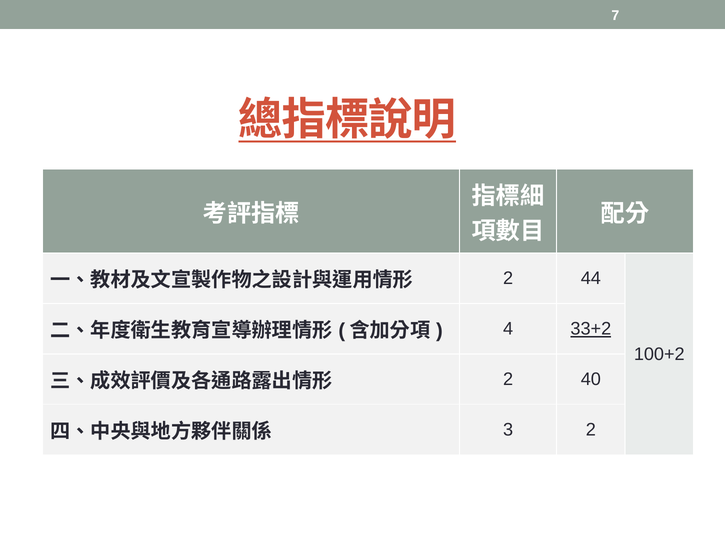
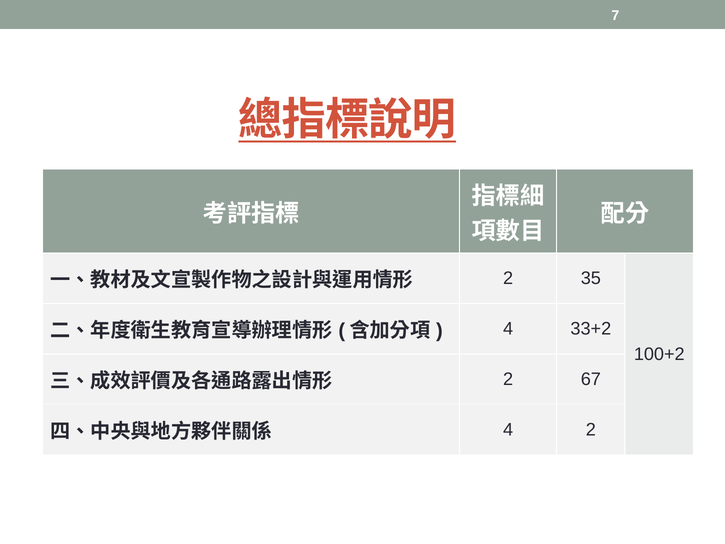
44: 44 -> 35 (591, 278)
33+2 underline: present -> none (591, 329)
40: 40 -> 67 (591, 379)
3: 3 -> 4 (508, 430)
